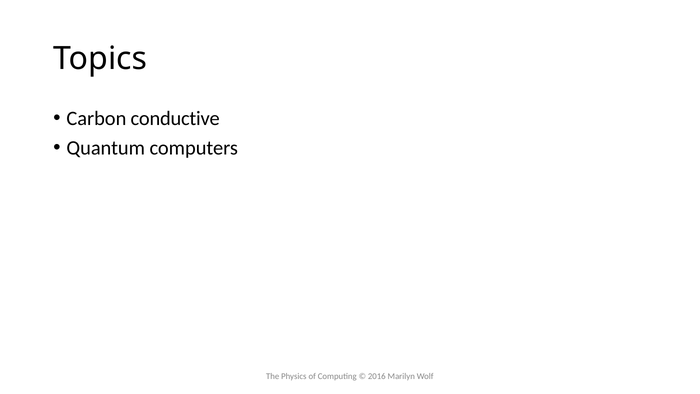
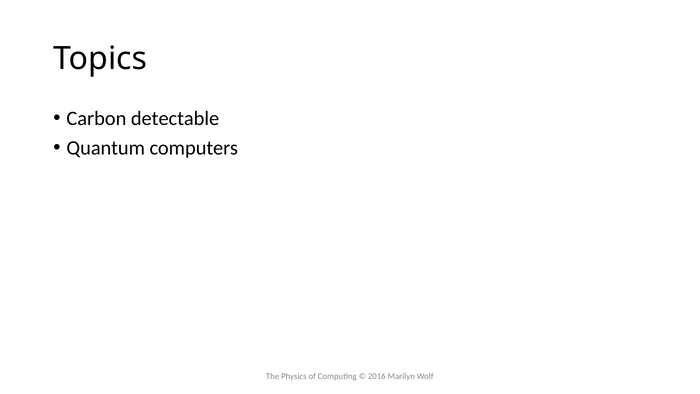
conductive: conductive -> detectable (175, 118)
